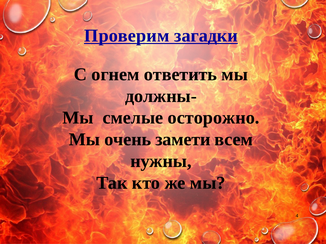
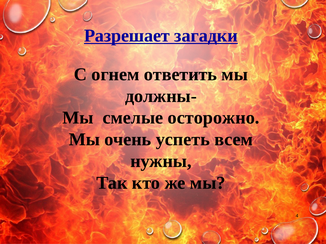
Проверим: Проверим -> Разрешает (127, 36)
замети: замети -> успеть (183, 140)
